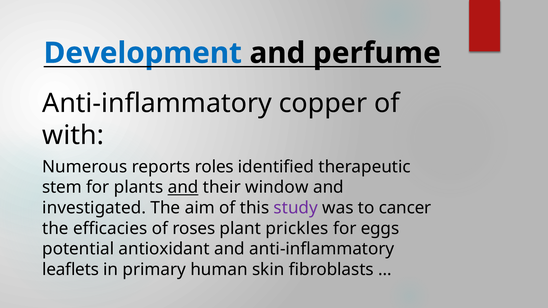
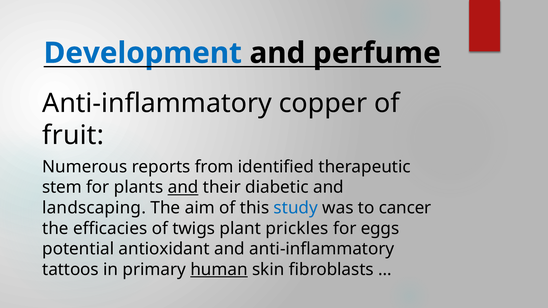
with: with -> fruit (73, 136)
roles: roles -> from (214, 167)
window: window -> diabetic (277, 187)
investigated: investigated -> landscaping (94, 208)
study colour: purple -> blue (296, 208)
roses: roses -> twigs (194, 229)
leaflets: leaflets -> tattoos (71, 270)
human underline: none -> present (219, 270)
